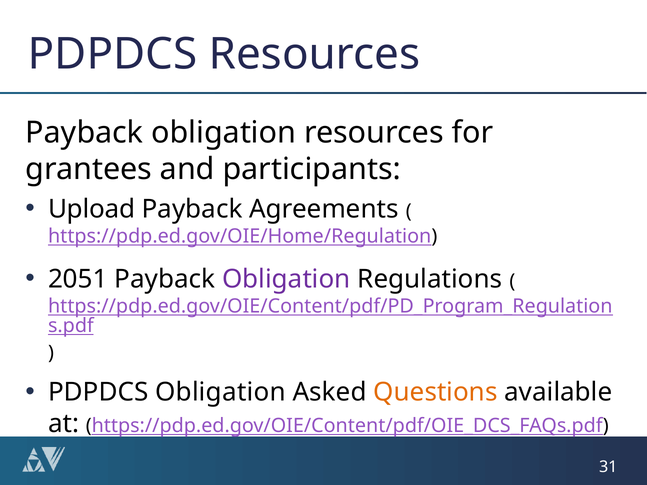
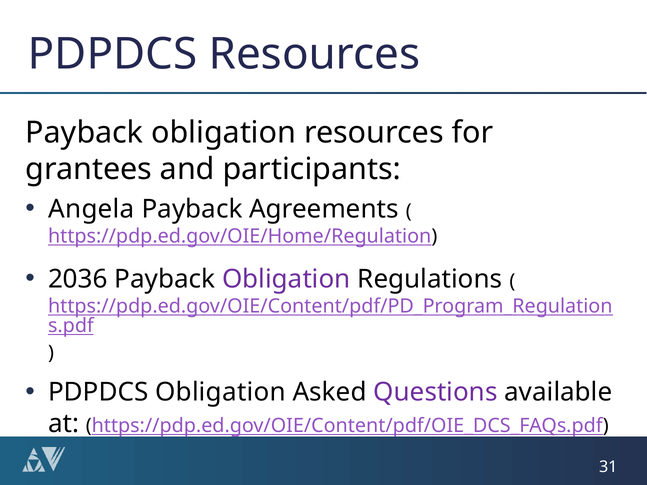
Upload: Upload -> Angela (91, 209)
2051: 2051 -> 2036 (78, 279)
Questions colour: orange -> purple (435, 392)
